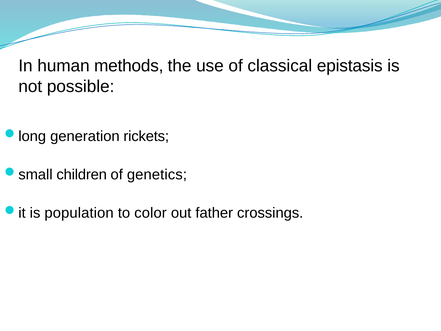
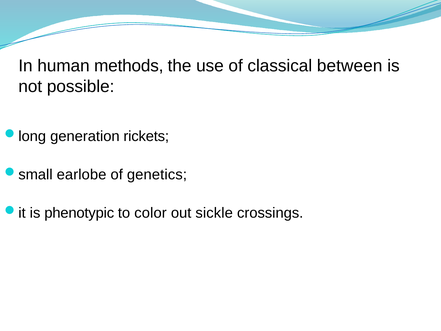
epistasis: epistasis -> between (350, 66)
children: children -> earlobe (82, 174)
population: population -> phenotypic (79, 213)
father: father -> sickle (214, 213)
